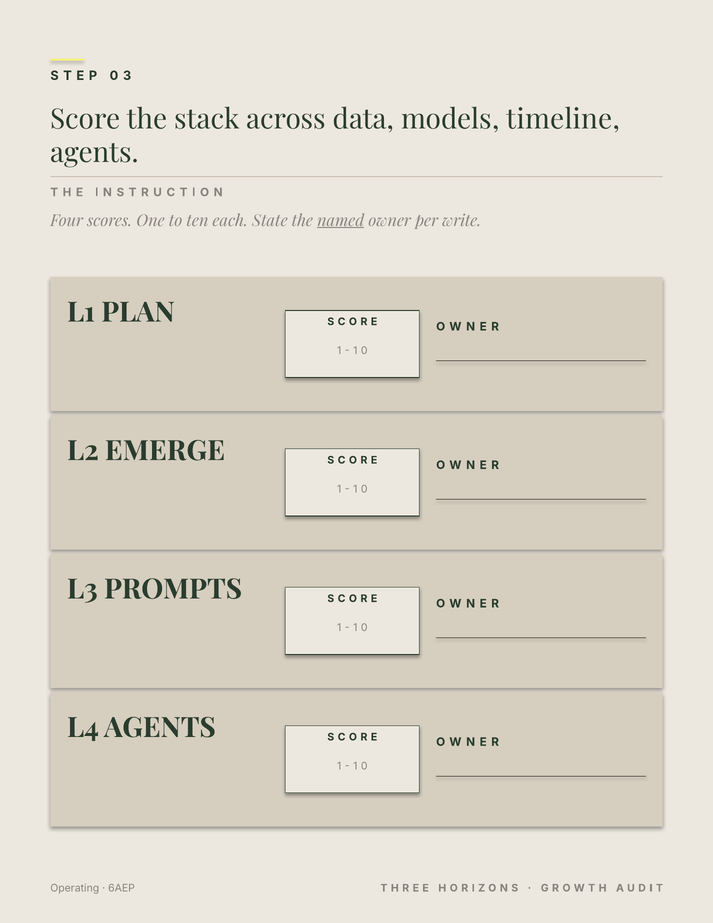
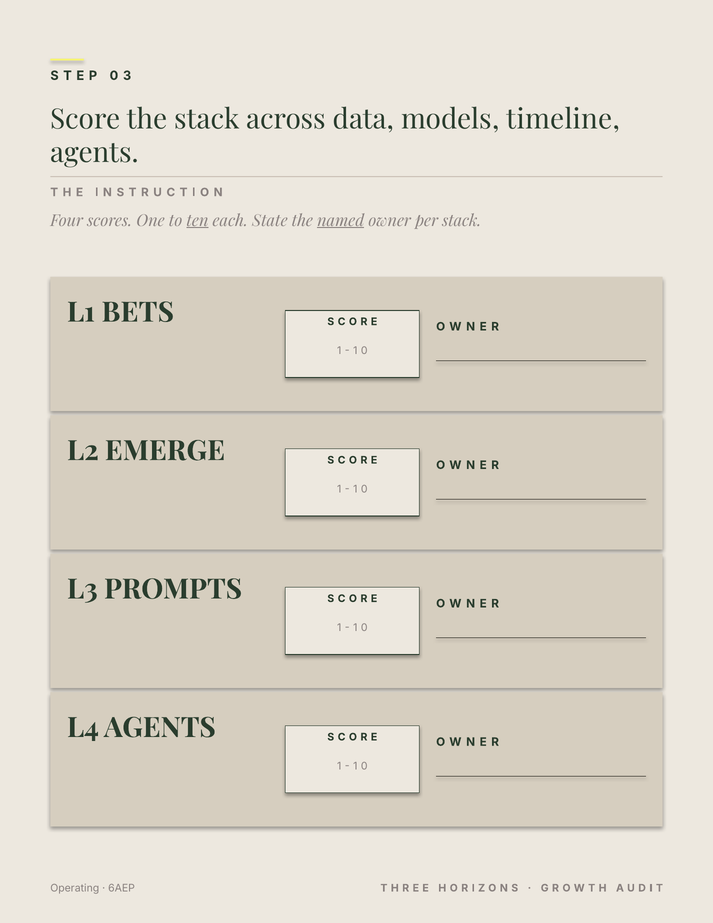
ten underline: none -> present (197, 221)
per write: write -> stack (462, 221)
PLAN: PLAN -> BETS (138, 312)
